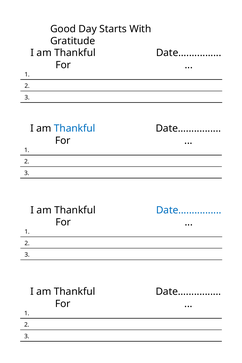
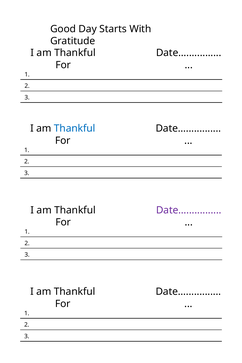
Date… colour: blue -> purple (189, 210)
